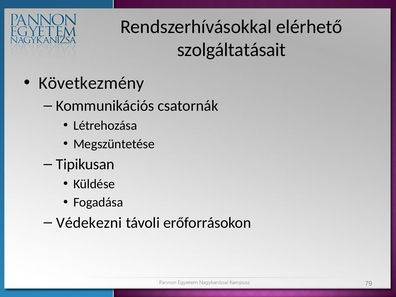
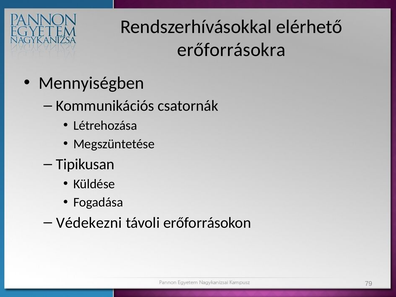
szolgáltatásait: szolgáltatásait -> erőforrásokra (231, 50)
Következmény: Következmény -> Mennyiségben (91, 83)
